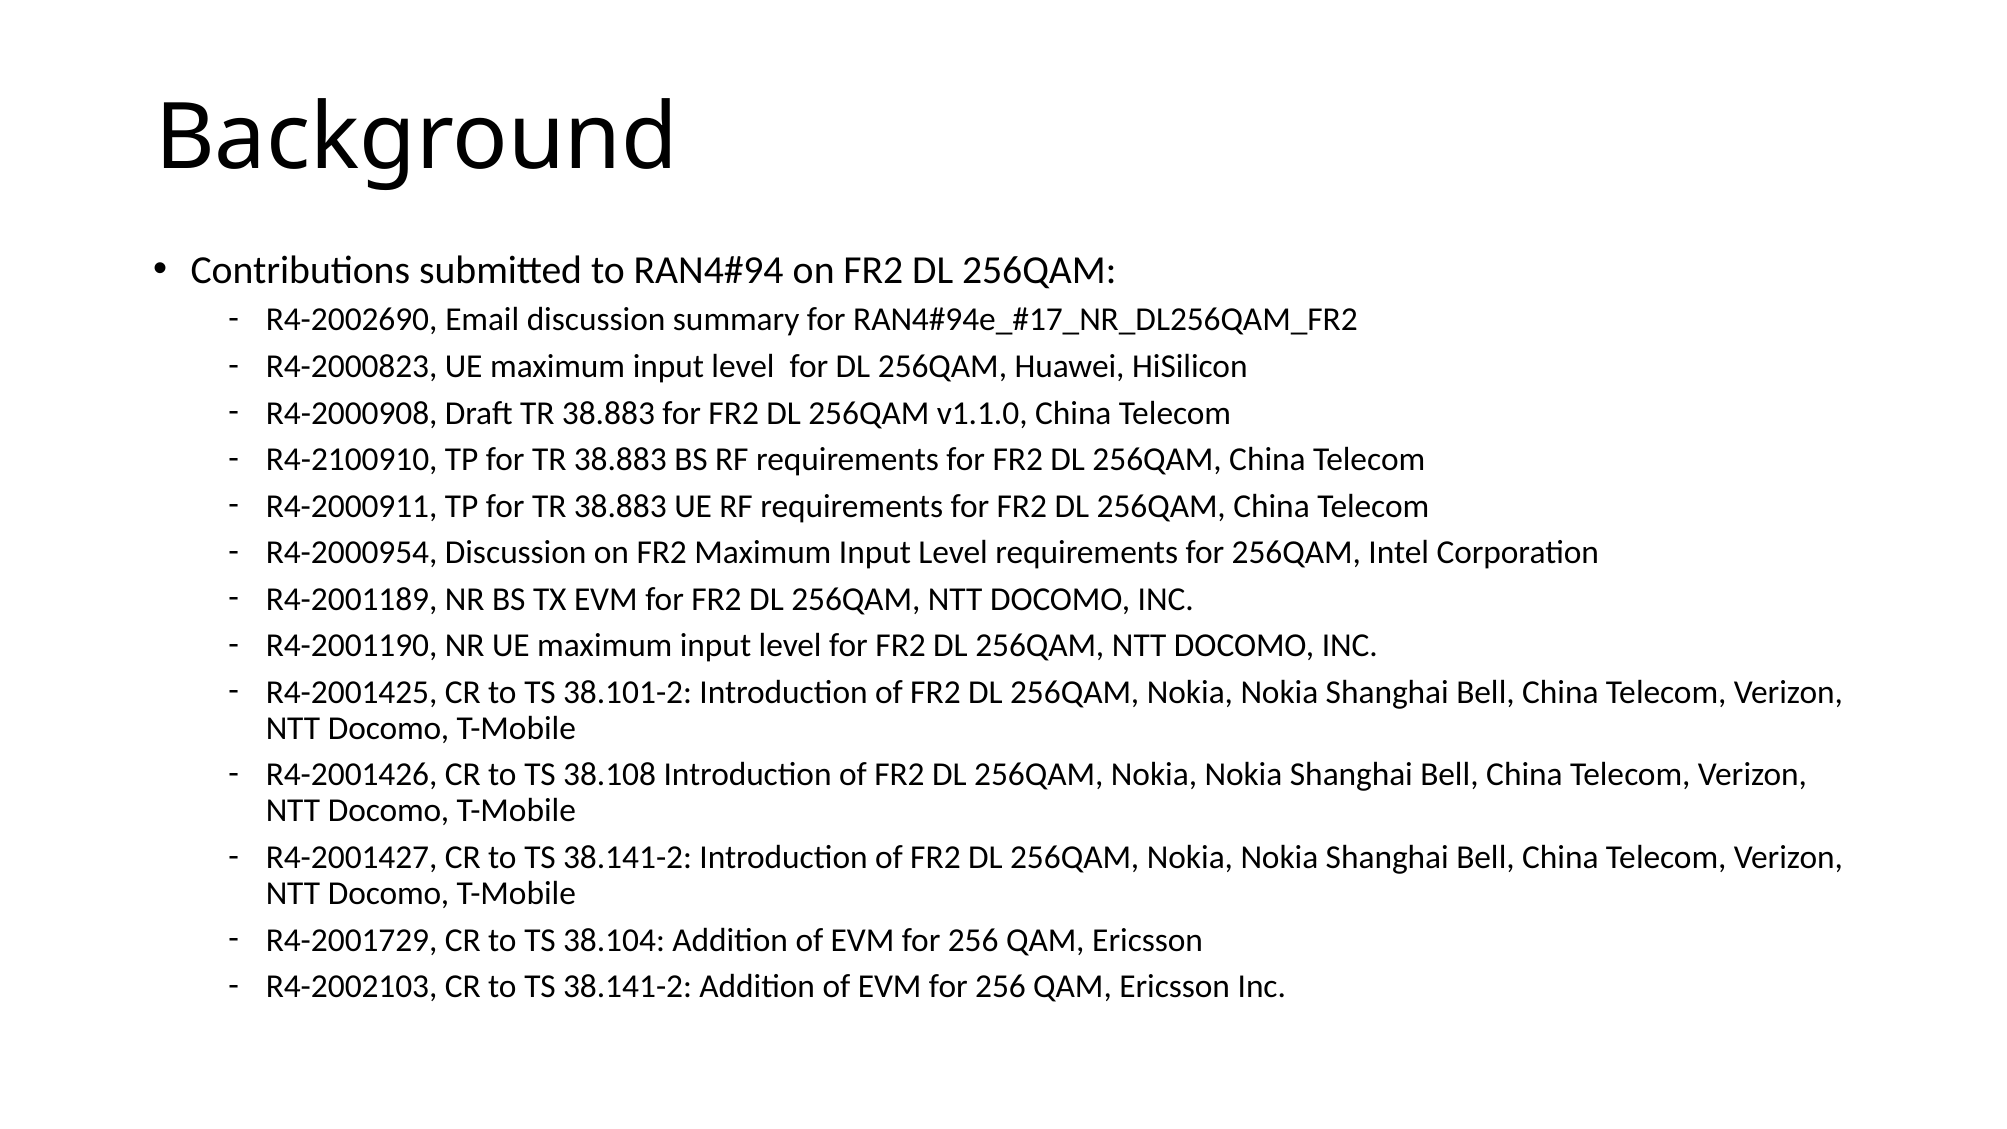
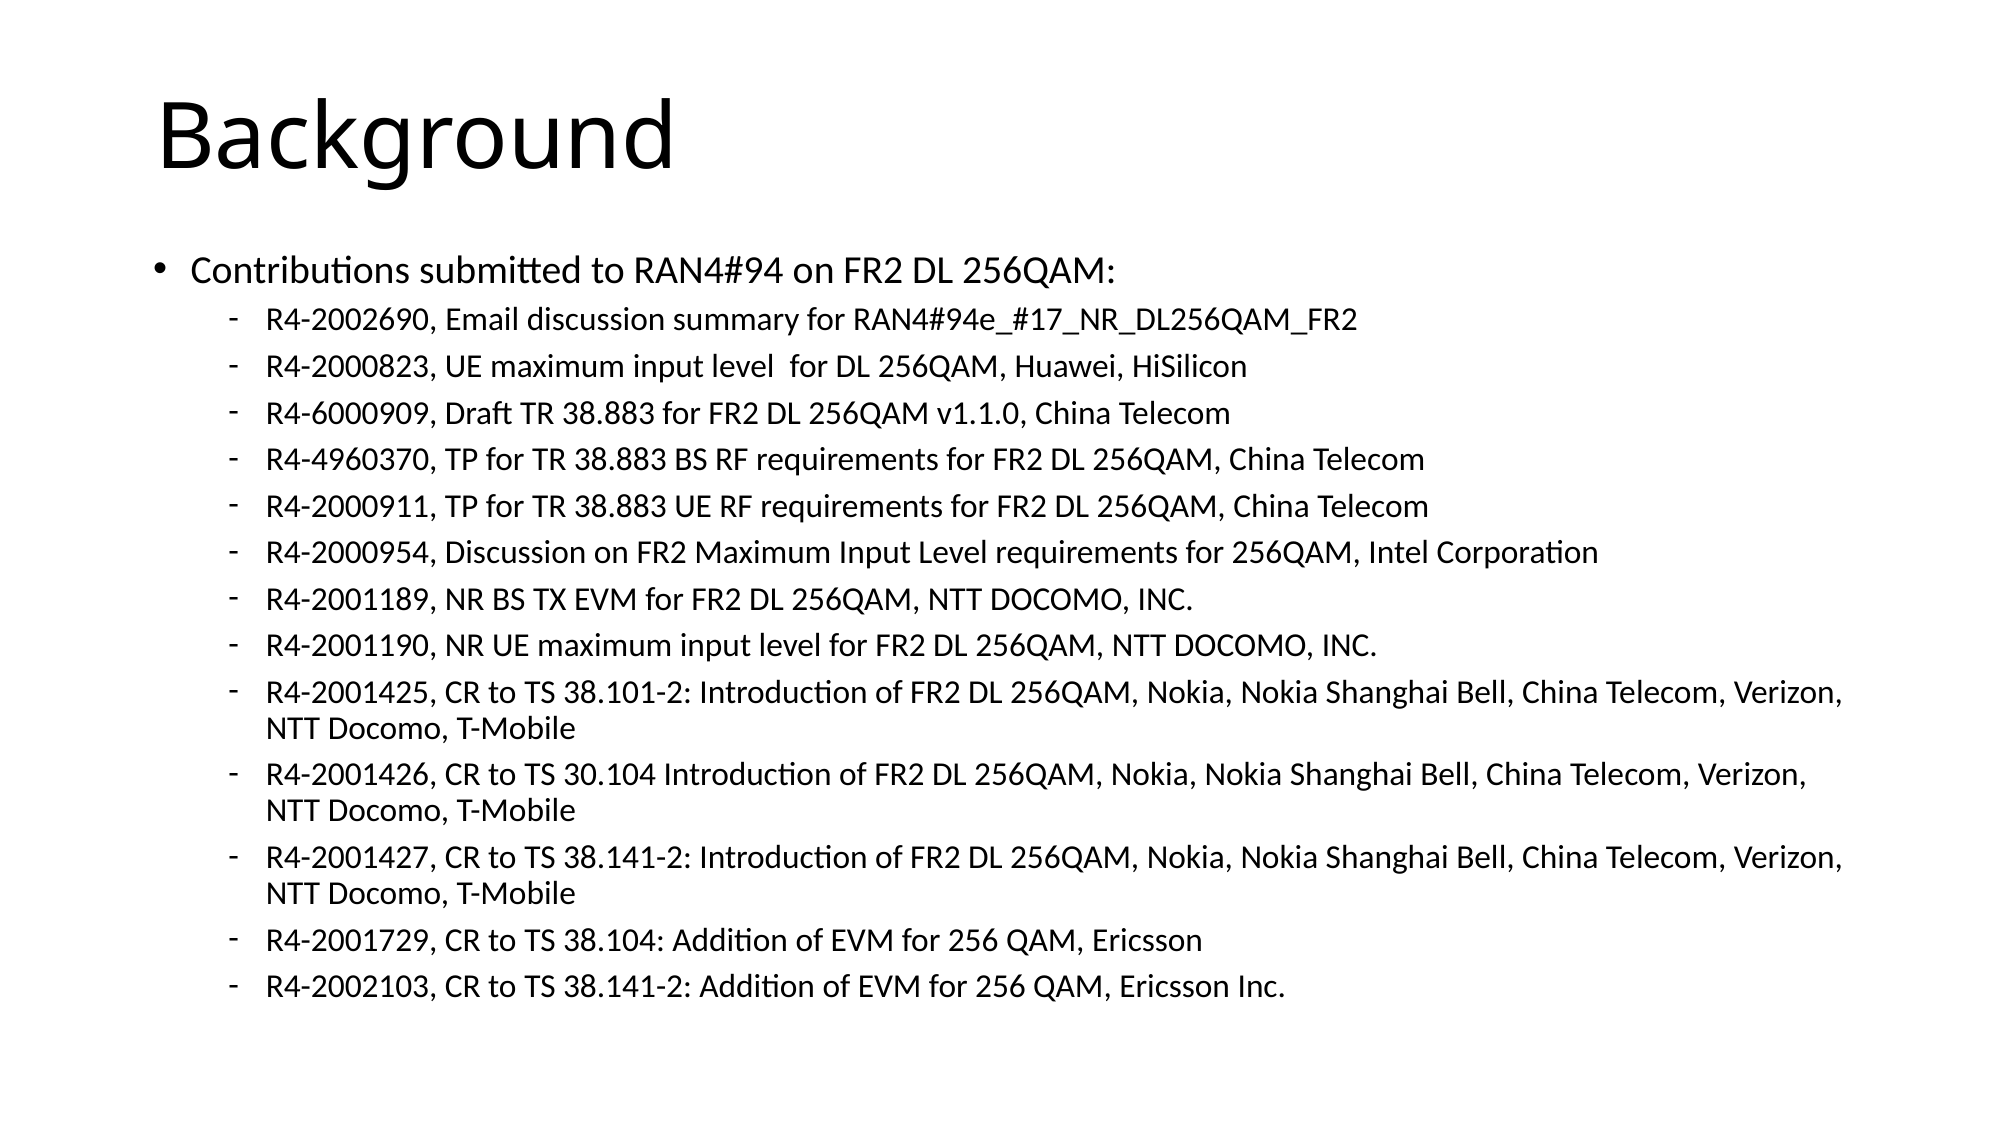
R4-2000908: R4-2000908 -> R4-6000909 (352, 413)
R4-2100910: R4-2100910 -> R4-4960370 (352, 460)
38.108: 38.108 -> 30.104 (610, 775)
